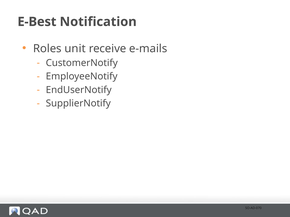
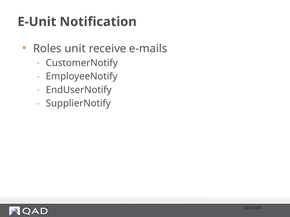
E-Best: E-Best -> E-Unit (37, 22)
